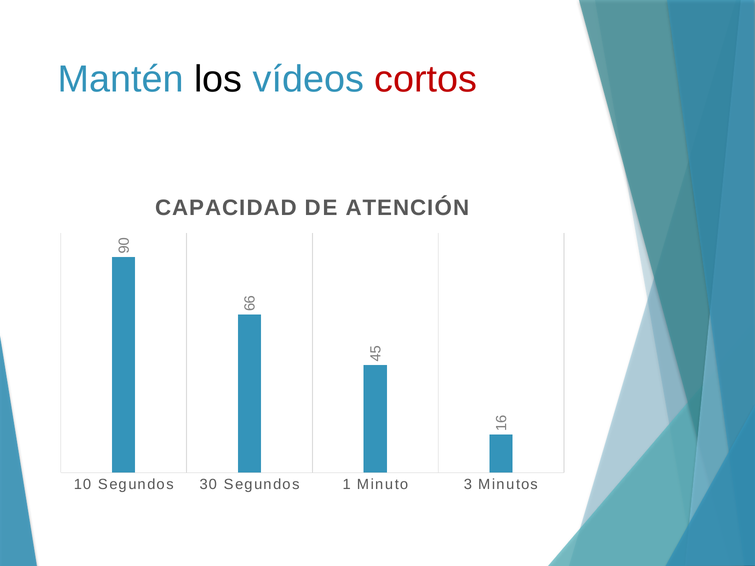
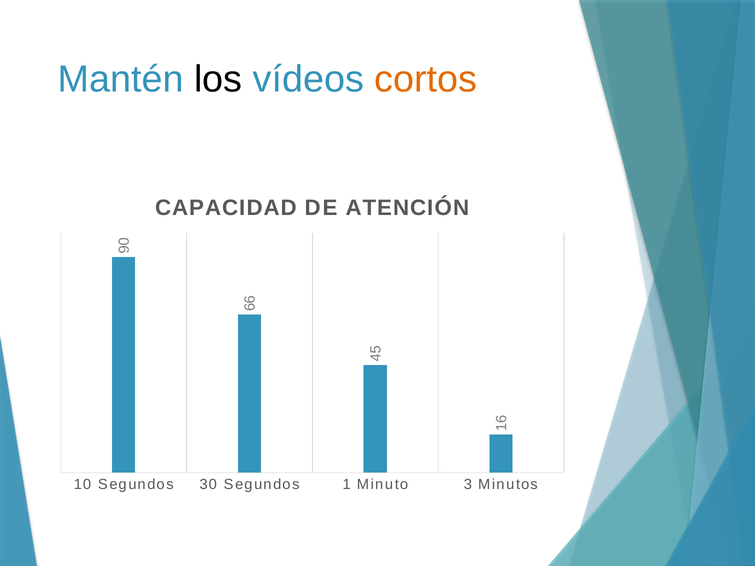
cortos colour: red -> orange (426, 79)
